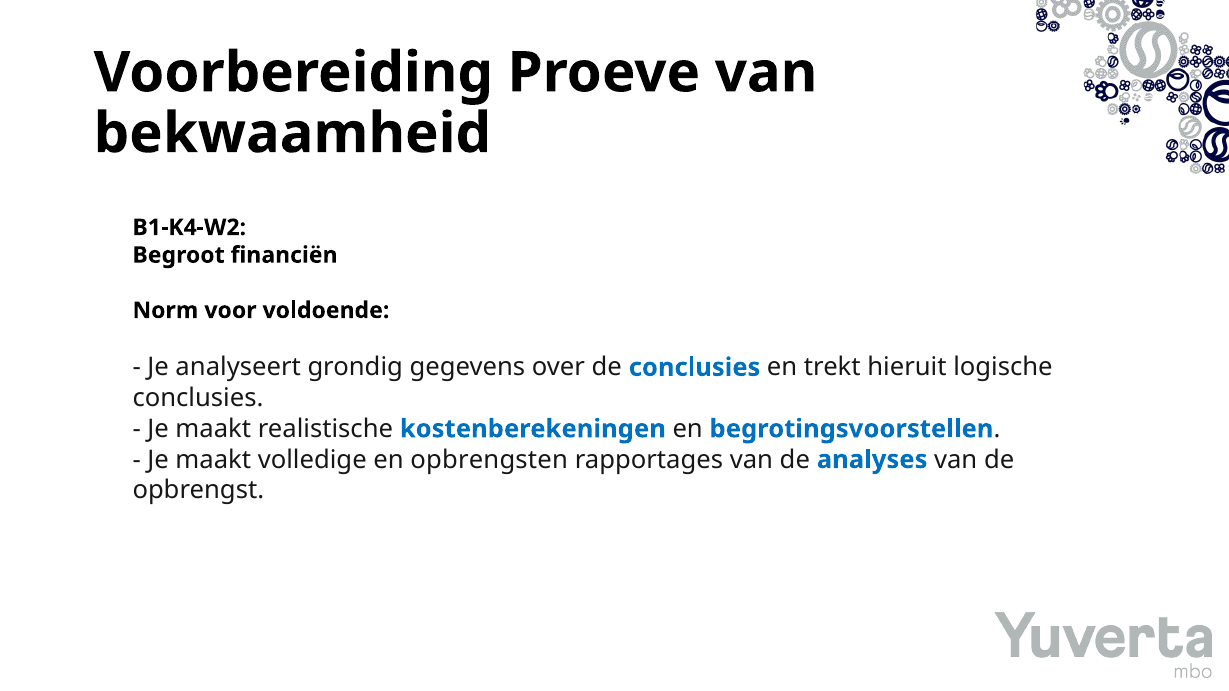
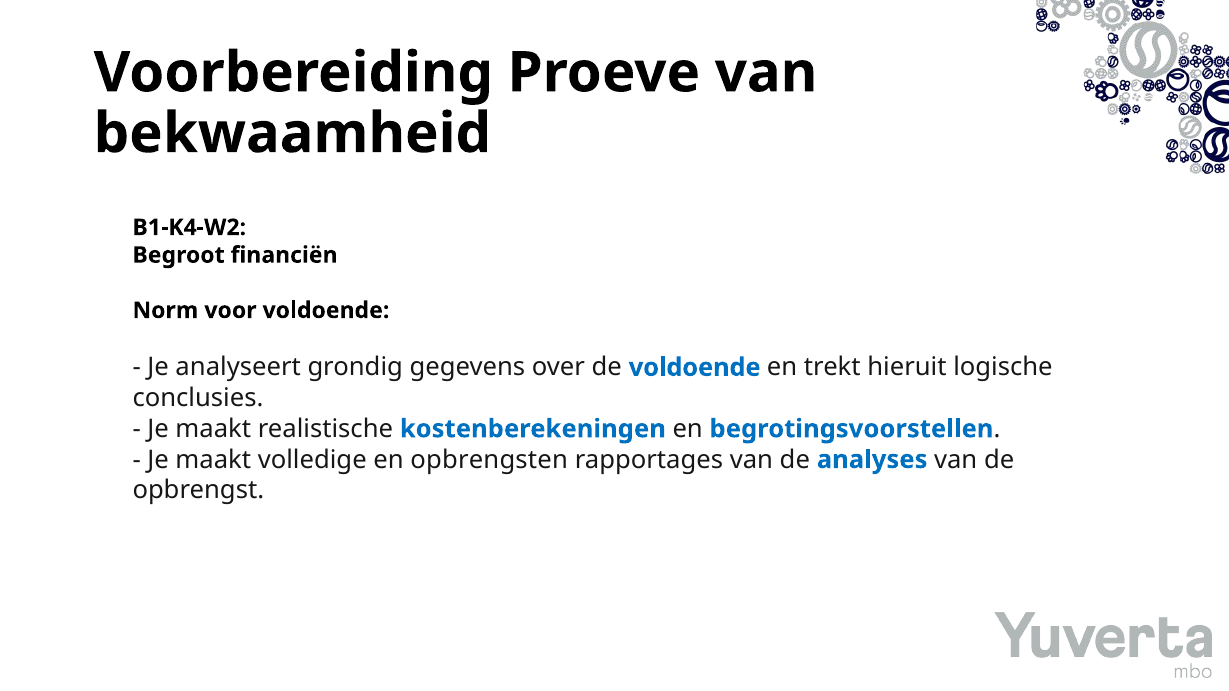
de conclusies: conclusies -> voldoende (695, 368)
